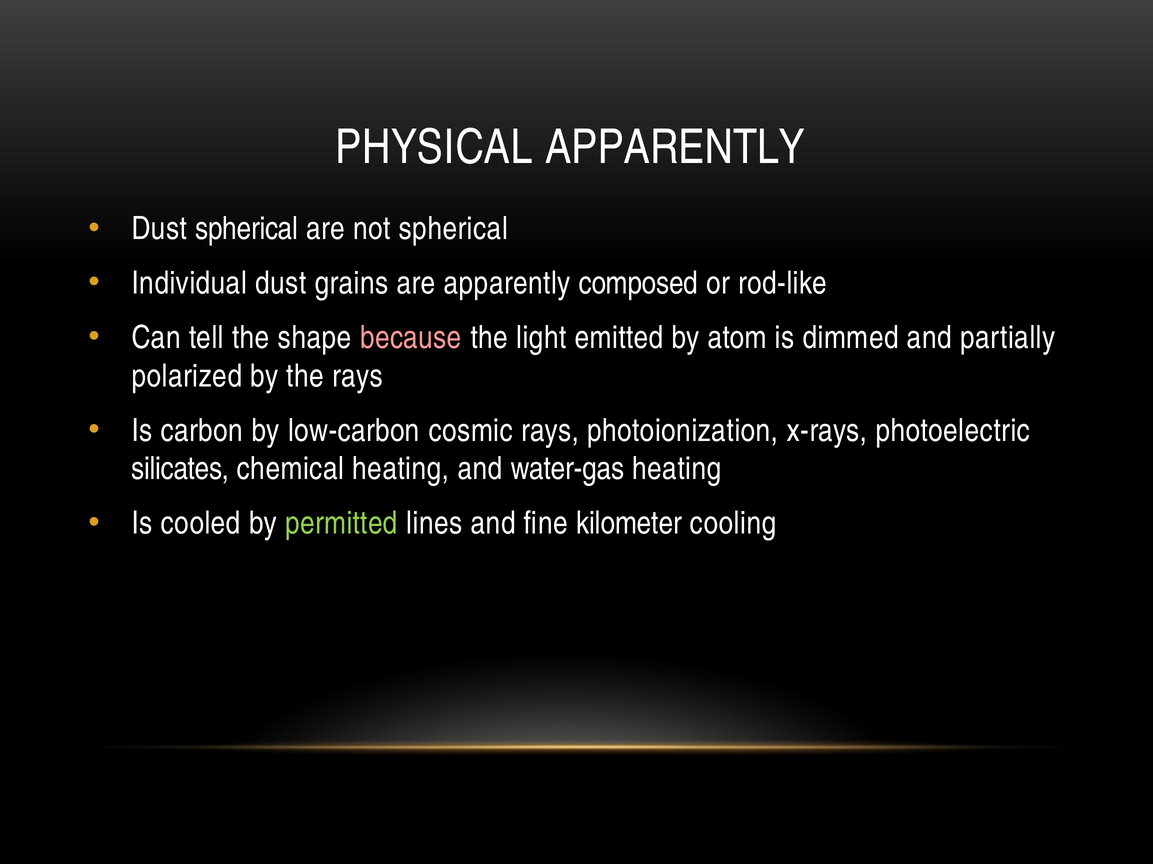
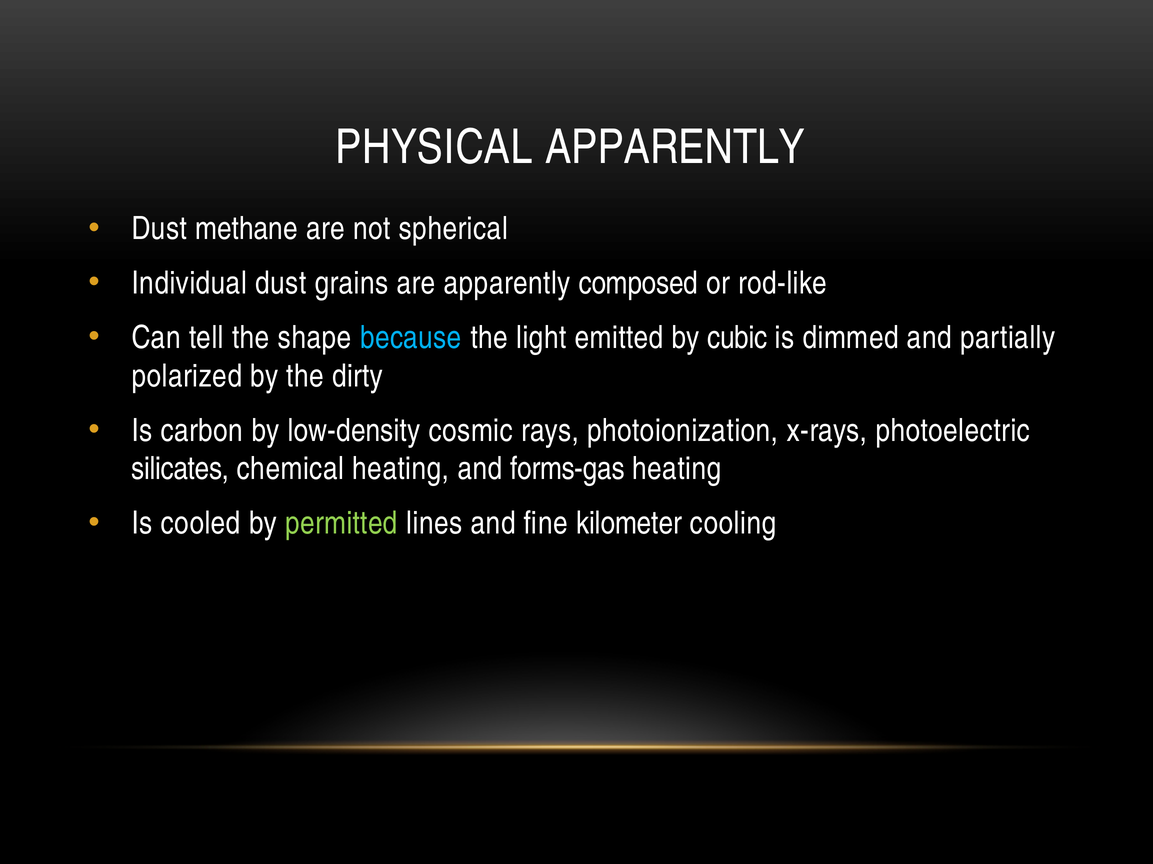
Dust spherical: spherical -> methane (246, 229)
because colour: pink -> light blue (411, 338)
atom: atom -> cubic (737, 338)
the rays: rays -> dirty (358, 376)
low-carbon: low-carbon -> low-density (354, 431)
water-gas: water-gas -> forms-gas (568, 469)
